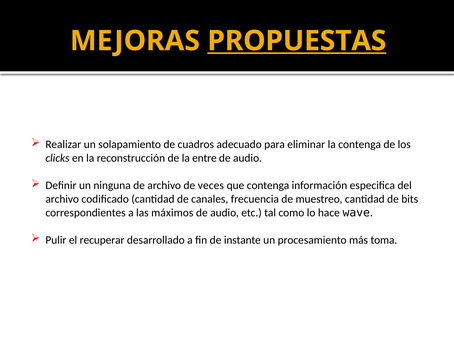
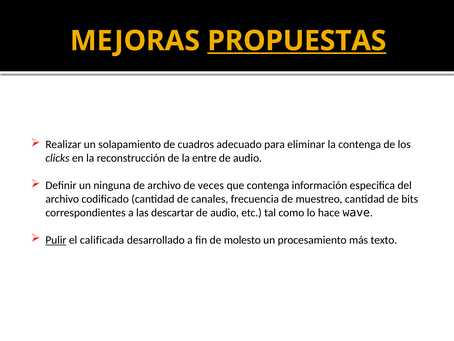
máximos: máximos -> descartar (172, 212)
Pulir underline: none -> present (56, 240)
recuperar: recuperar -> calificada (102, 240)
instante: instante -> molesto (242, 240)
toma: toma -> texto (384, 240)
